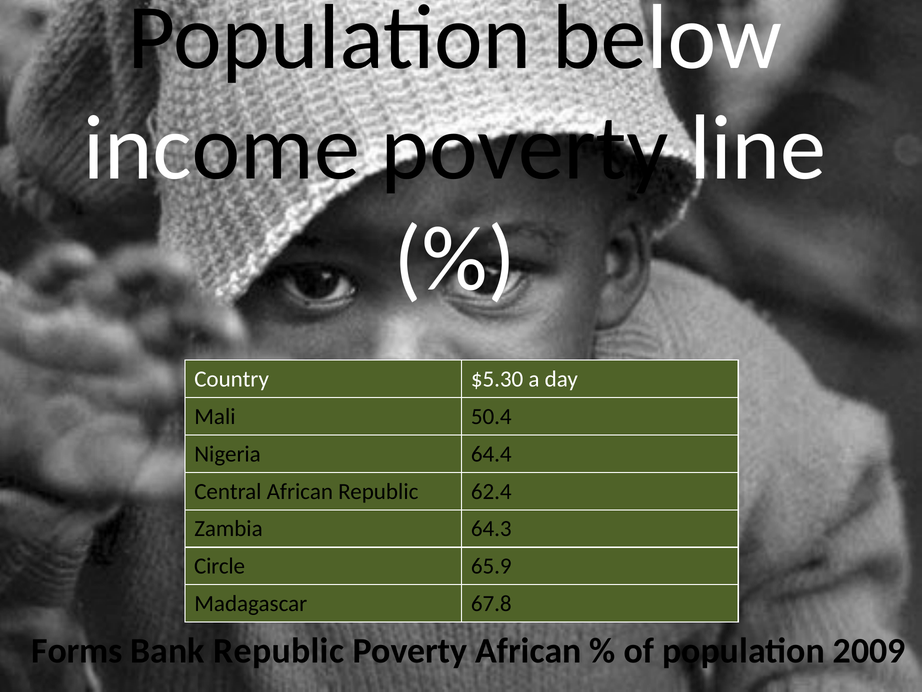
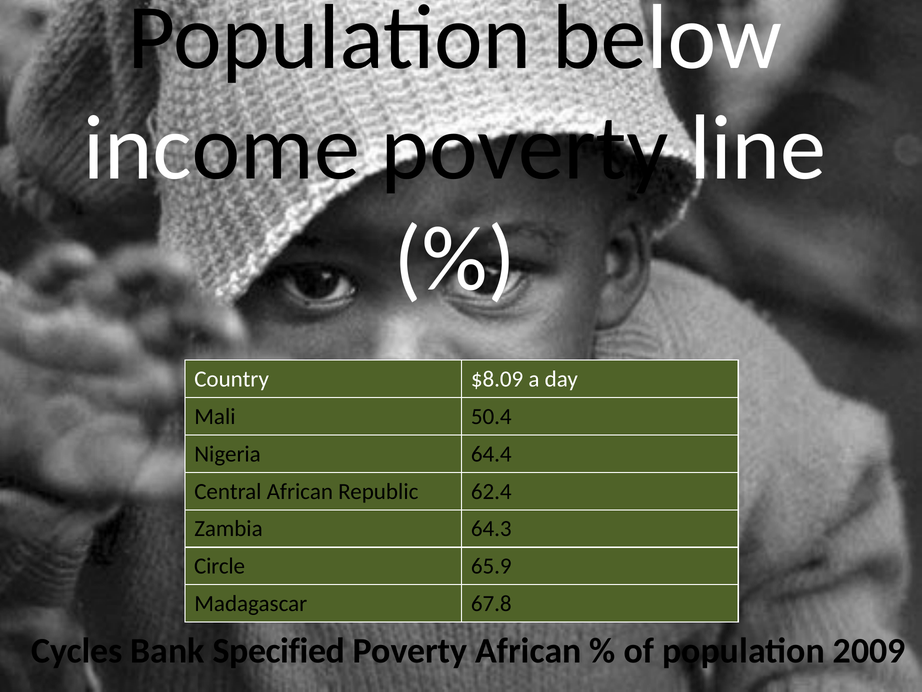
$5.30: $5.30 -> $8.09 (497, 379)
Forms: Forms -> Cycles (77, 650)
Bank Republic: Republic -> Specified (279, 650)
